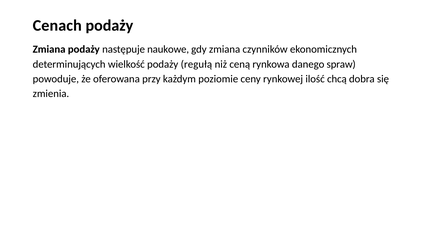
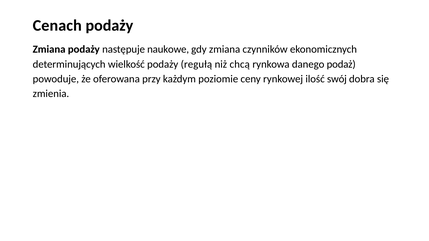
ceną: ceną -> chcą (240, 64)
spraw: spraw -> podaż (341, 64)
chcą: chcą -> swój (337, 79)
